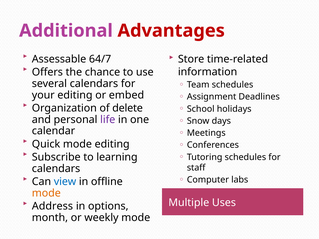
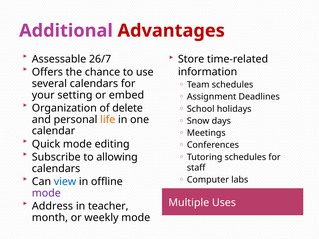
64/7: 64/7 -> 26/7 (100, 59)
your editing: editing -> setting (75, 95)
life colour: purple -> orange (108, 120)
learning: learning -> allowing (117, 157)
mode colour: orange -> purple (46, 193)
options: options -> teacher (108, 206)
